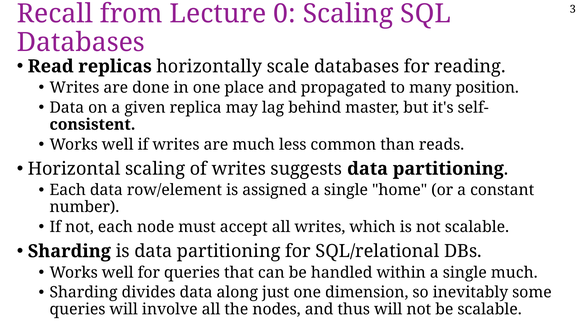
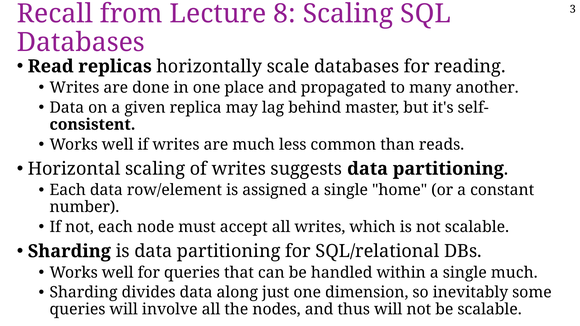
0: 0 -> 8 (285, 14)
position: position -> another (487, 88)
